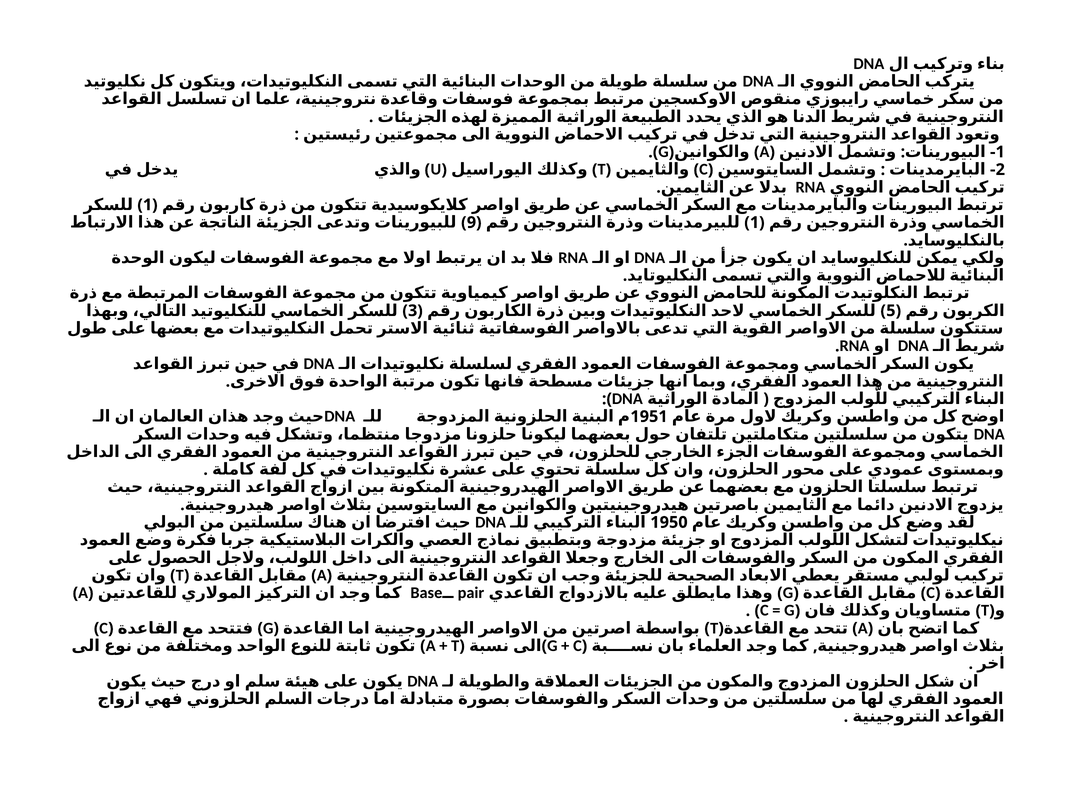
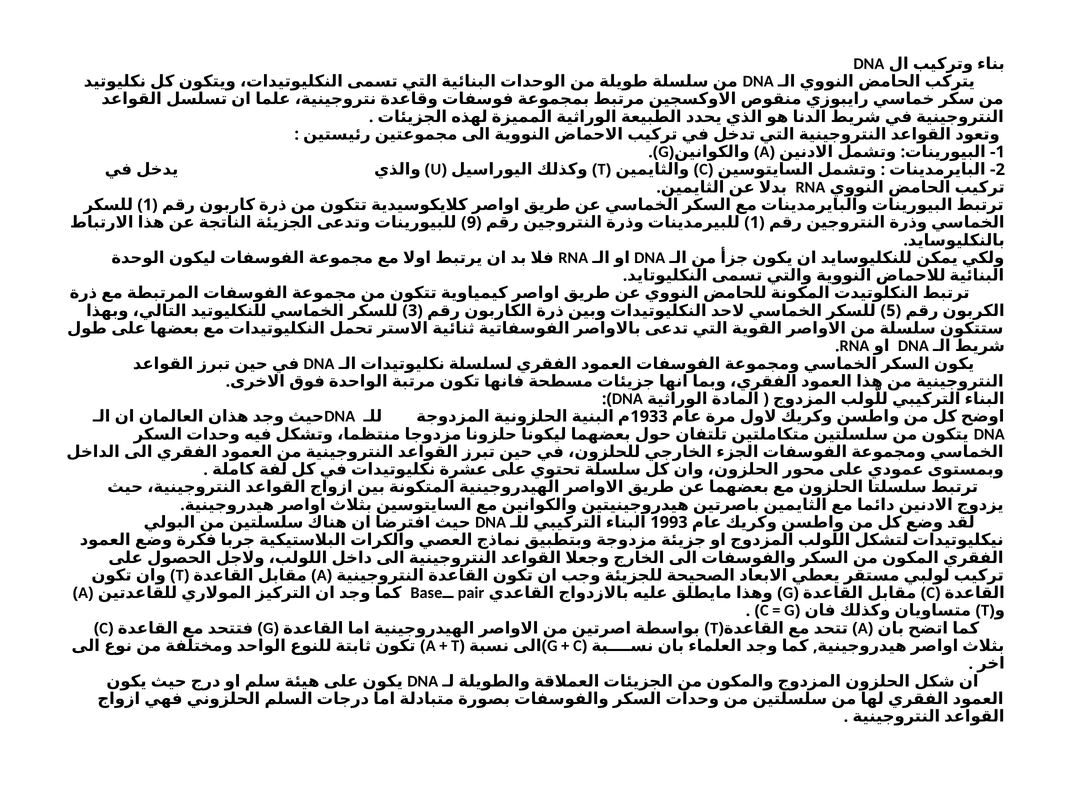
1951: 1951 -> 1933 (649, 416)
1950: 1950 -> 1993 (669, 522)
